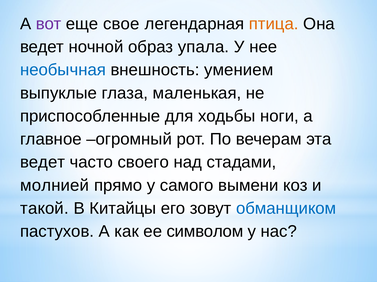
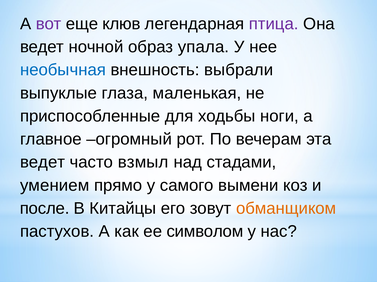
свое: свое -> клюв (121, 24)
птица colour: orange -> purple (274, 24)
умением: умением -> выбрали (239, 70)
своего: своего -> взмыл (143, 163)
молнией: молнией -> умением (55, 186)
такой: такой -> после (45, 209)
обманщиком colour: blue -> orange (286, 209)
